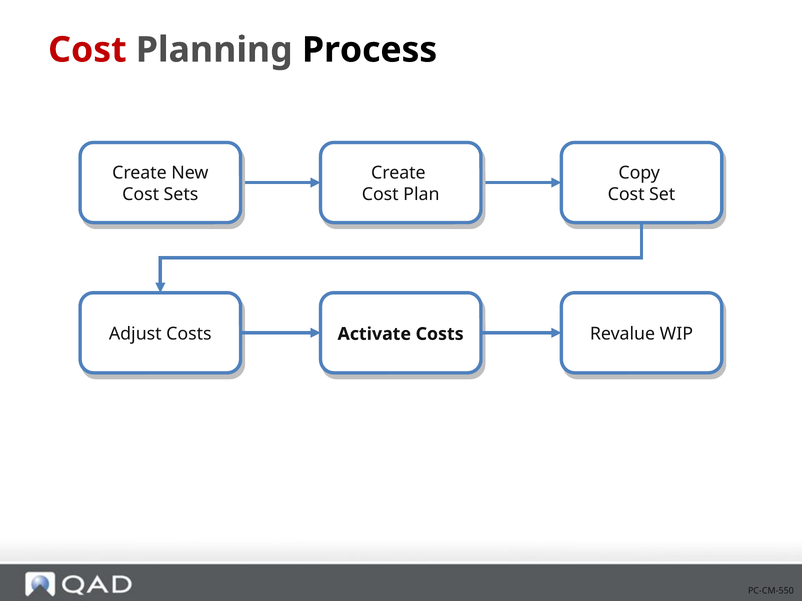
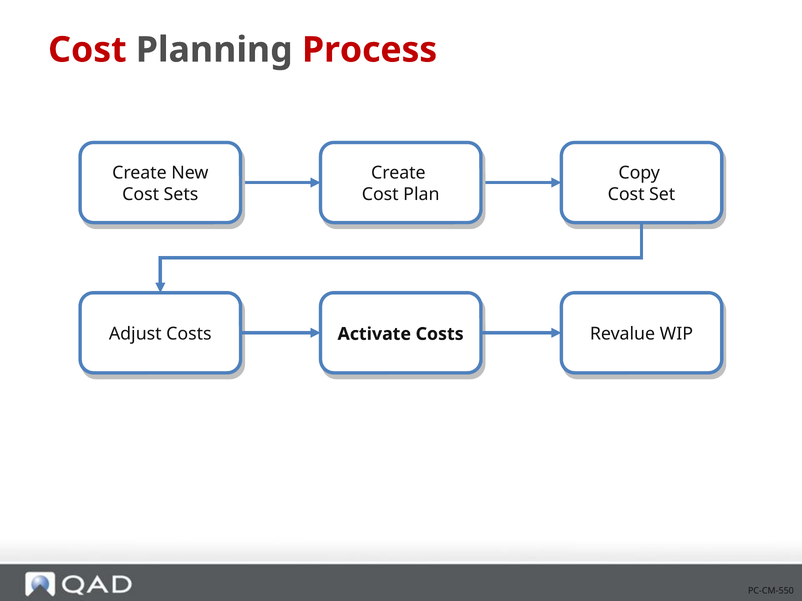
Process colour: black -> red (370, 50)
